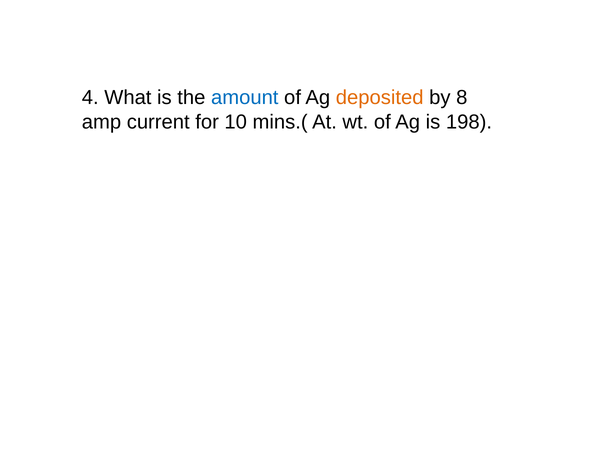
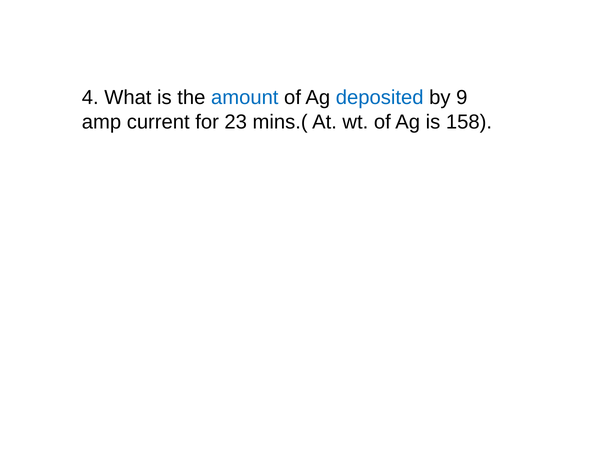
deposited colour: orange -> blue (380, 97)
8: 8 -> 9 (462, 97)
10: 10 -> 23 (236, 122)
198: 198 -> 158 (469, 122)
